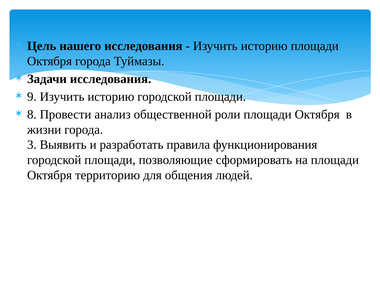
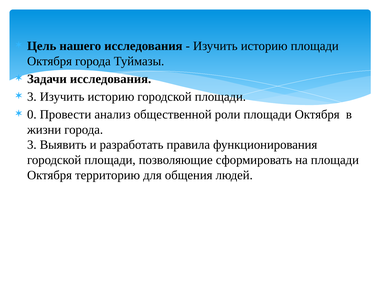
9: 9 -> 3 (32, 97)
8: 8 -> 0 (32, 114)
